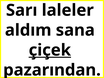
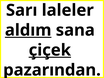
aldım underline: none -> present (28, 30)
